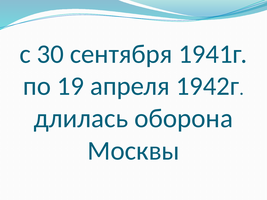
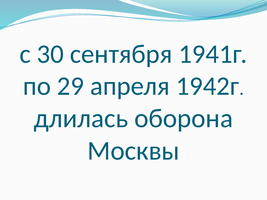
19: 19 -> 29 (70, 86)
